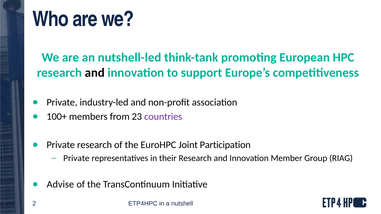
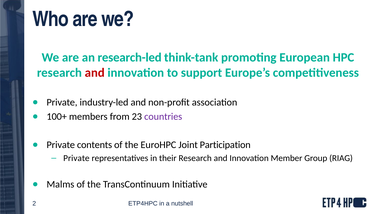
nutshell-led: nutshell-led -> research-led (130, 58)
and colour: black -> red (95, 73)
Private research: research -> contents (95, 145)
Advise: Advise -> Malms (60, 185)
